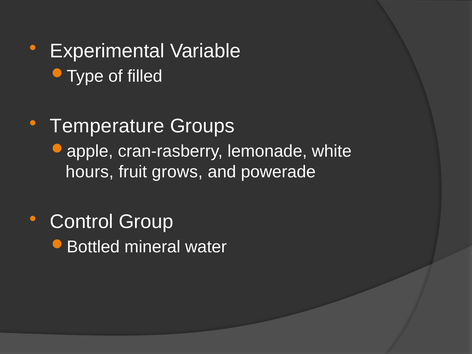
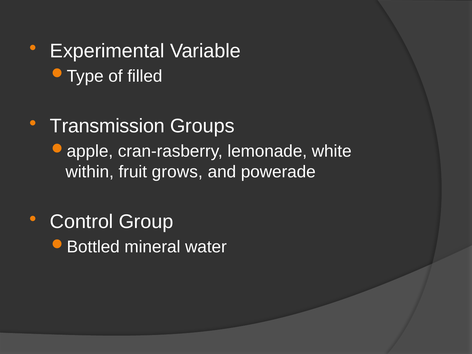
Temperature: Temperature -> Transmission (107, 126)
hours: hours -> within (90, 172)
